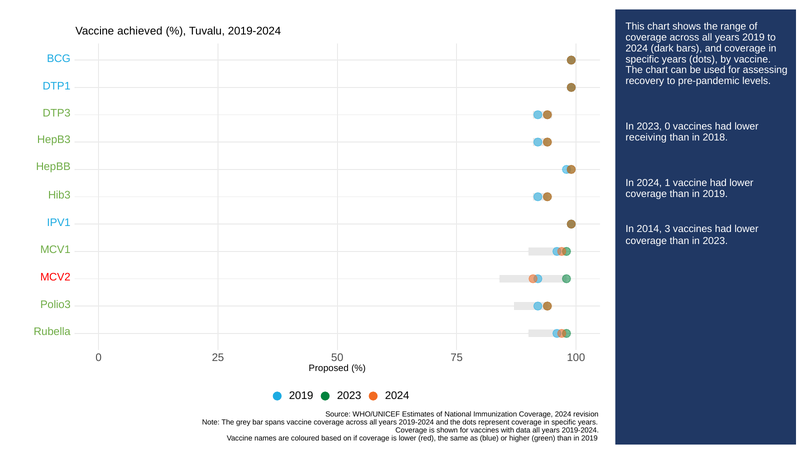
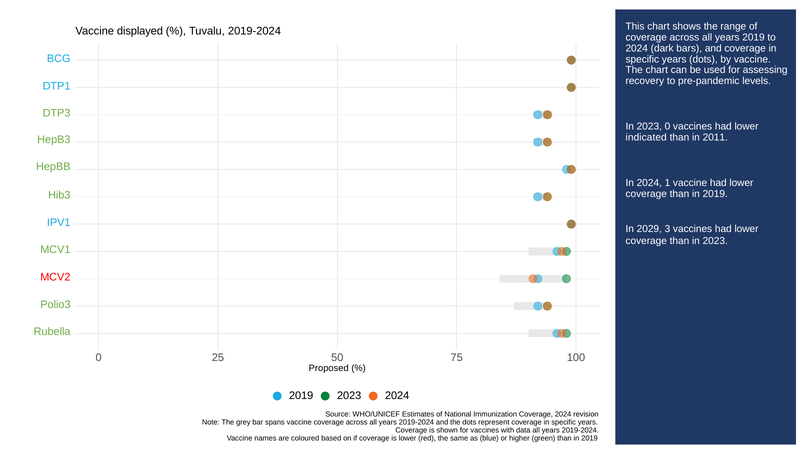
achieved: achieved -> displayed (140, 31)
receiving: receiving -> indicated (646, 137)
2018: 2018 -> 2011 (715, 137)
2014: 2014 -> 2029 (649, 229)
